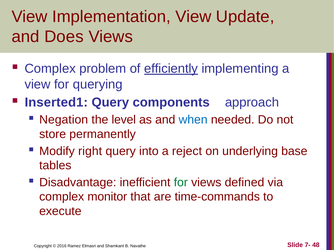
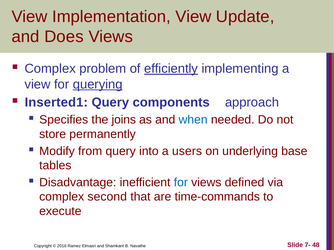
querying underline: none -> present (98, 84)
Negation: Negation -> Specifies (64, 120)
level: level -> joins (124, 120)
right: right -> from (90, 151)
reject: reject -> users (187, 151)
for colour: green -> blue (181, 183)
monitor: monitor -> second (107, 197)
